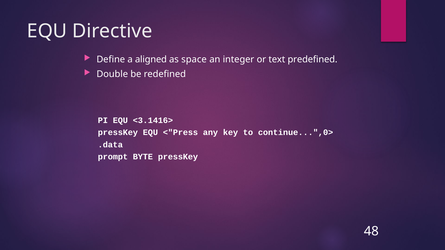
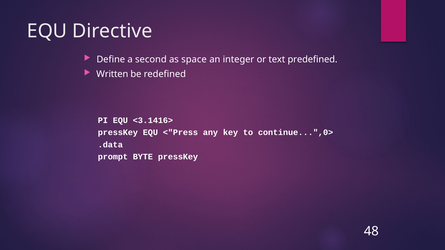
aligned: aligned -> second (151, 59)
Double: Double -> Written (112, 74)
